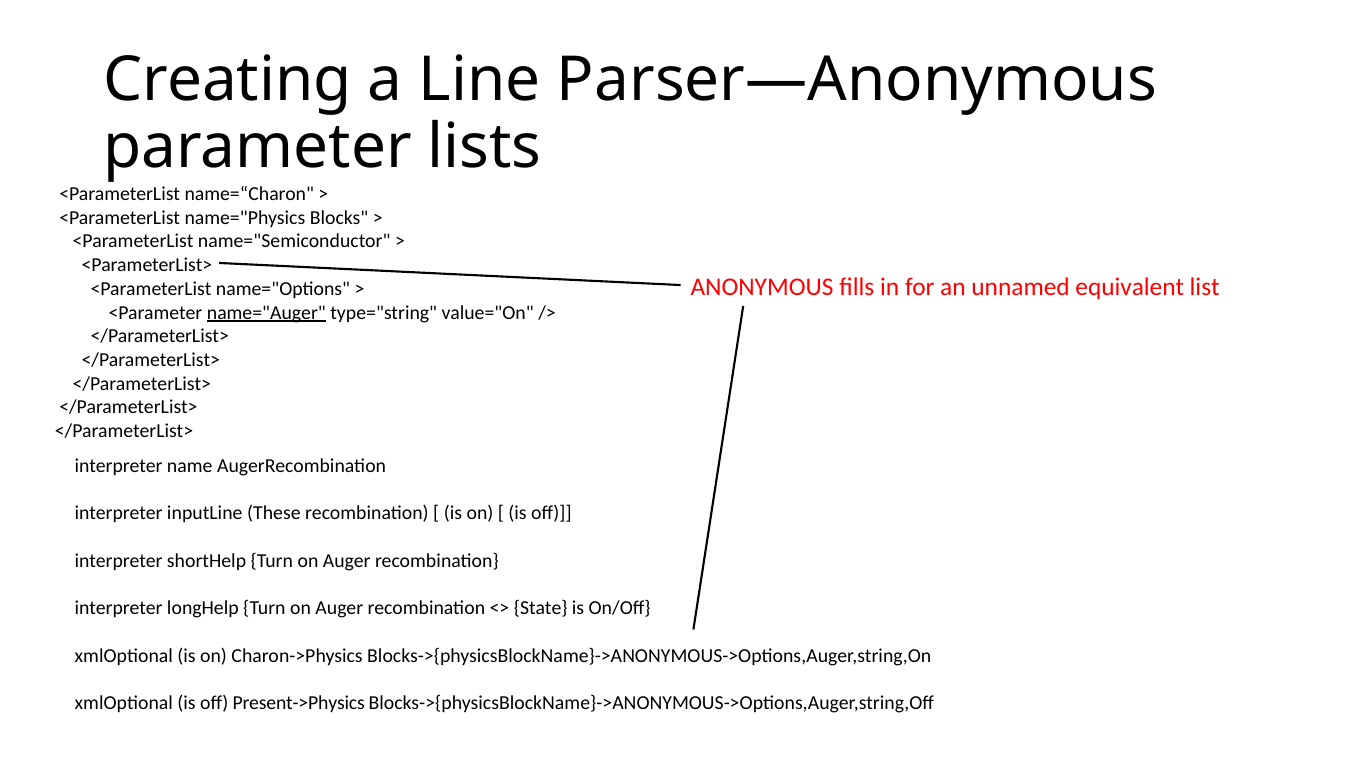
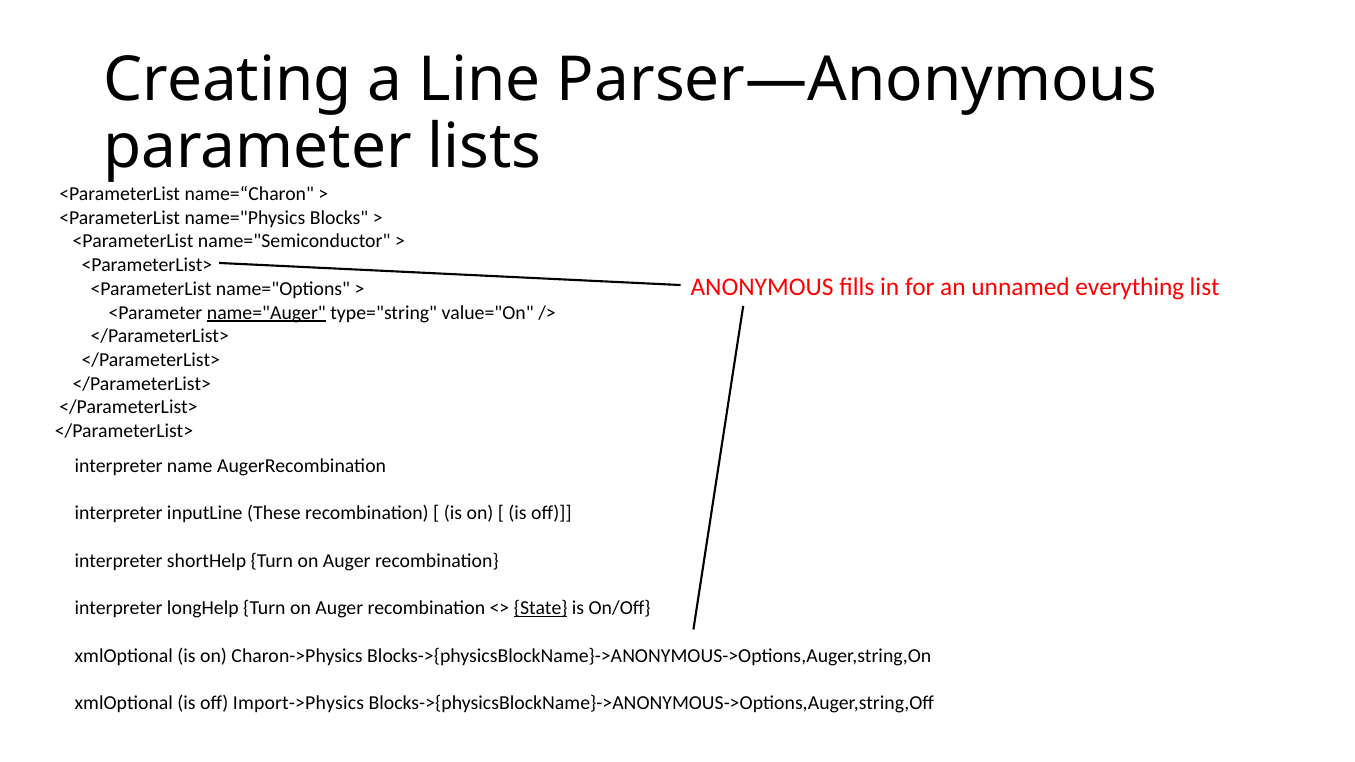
equivalent: equivalent -> everything (1130, 287)
State underline: none -> present (541, 608)
Present->Physics: Present->Physics -> Import->Physics (298, 703)
